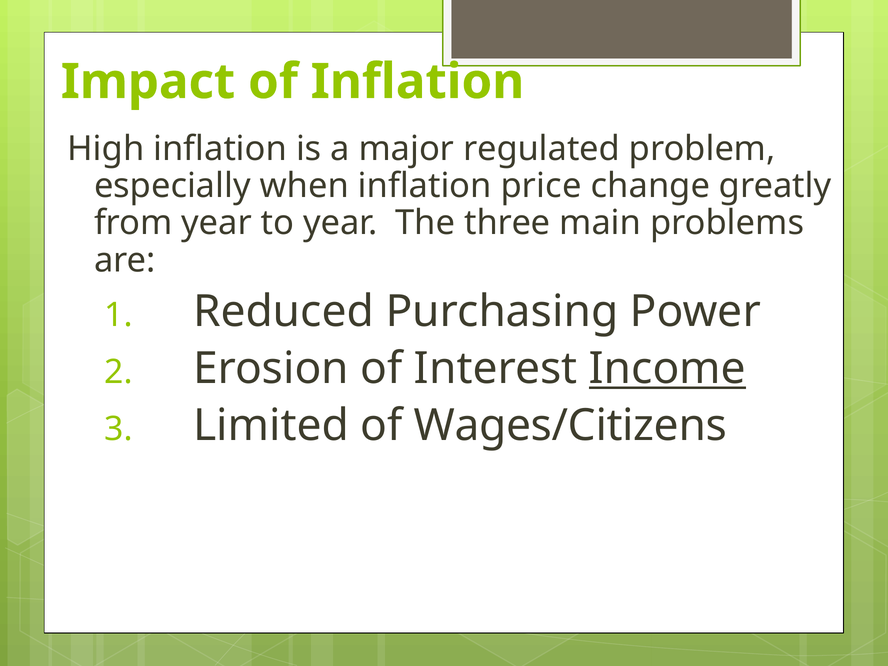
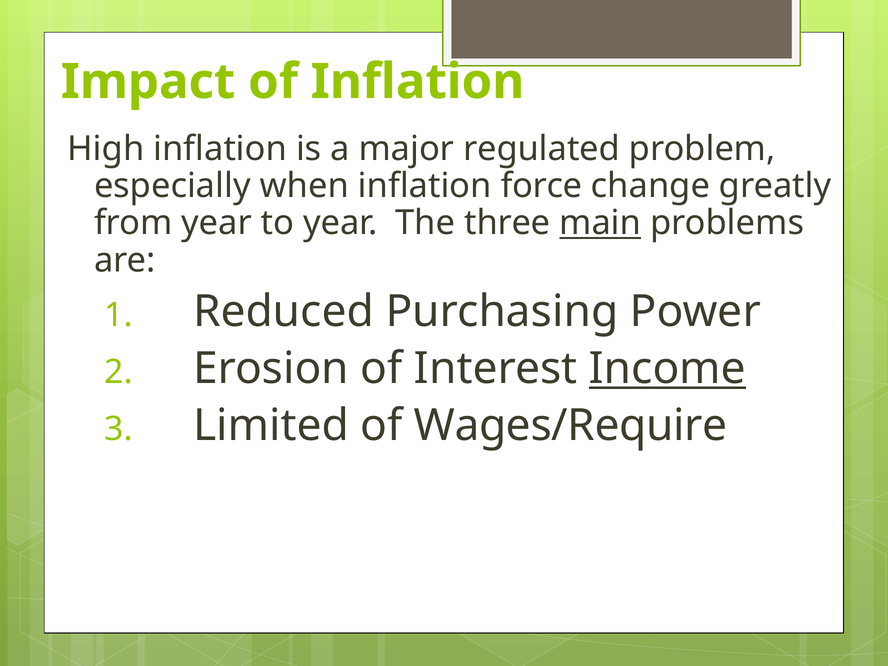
price: price -> force (541, 186)
main underline: none -> present (600, 223)
Wages/Citizens: Wages/Citizens -> Wages/Require (570, 425)
